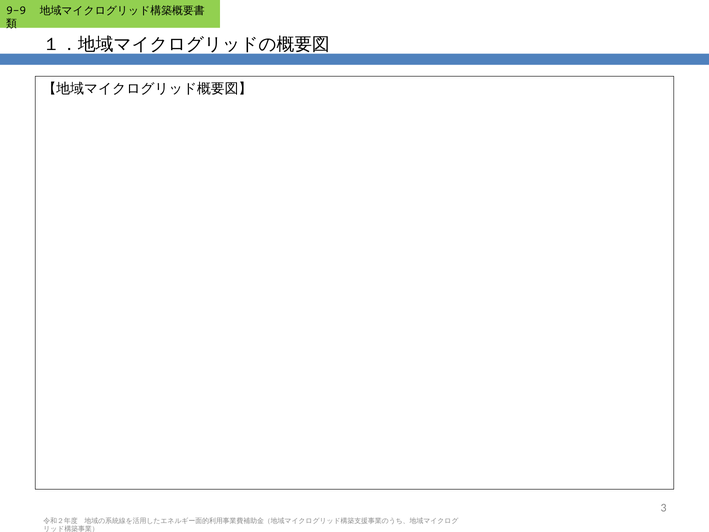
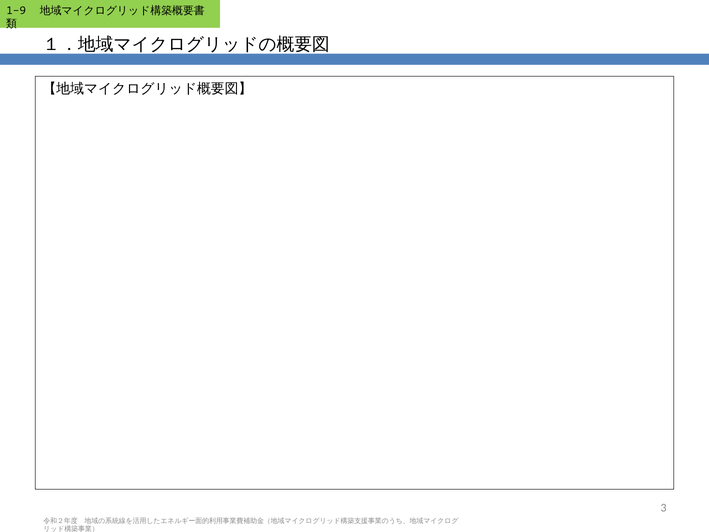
9-9: 9-9 -> 1-9 (16, 11)
